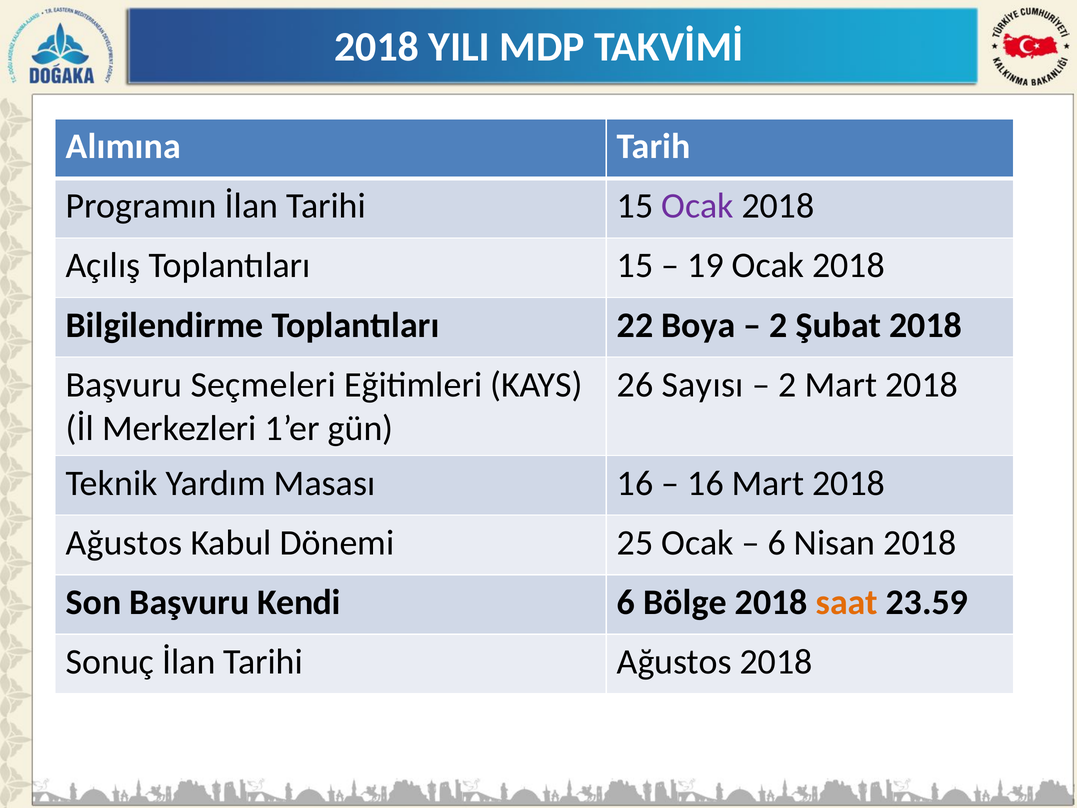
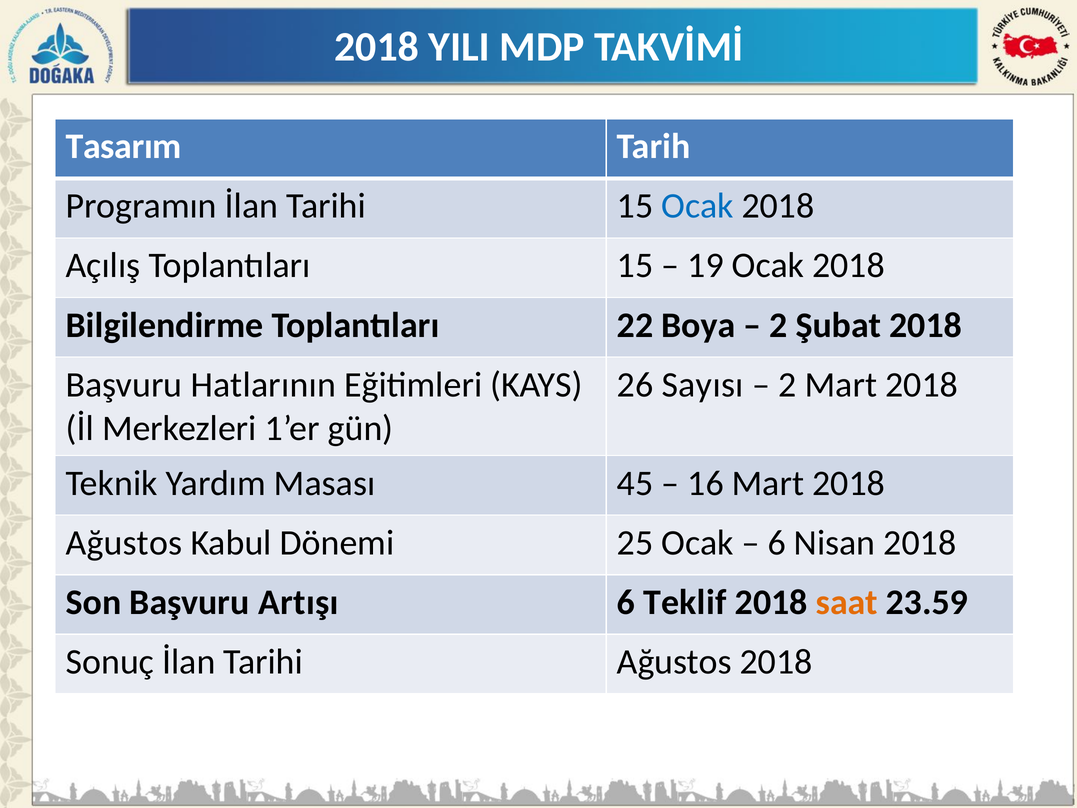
Alımına: Alımına -> Tasarım (124, 146)
Ocak colour: purple -> blue (697, 206)
Seçmeleri: Seçmeleri -> Hatlarının (263, 385)
Masası 16: 16 -> 45 (635, 483)
Kendi: Kendi -> Artışı (298, 602)
Bölge: Bölge -> Teklif (685, 602)
